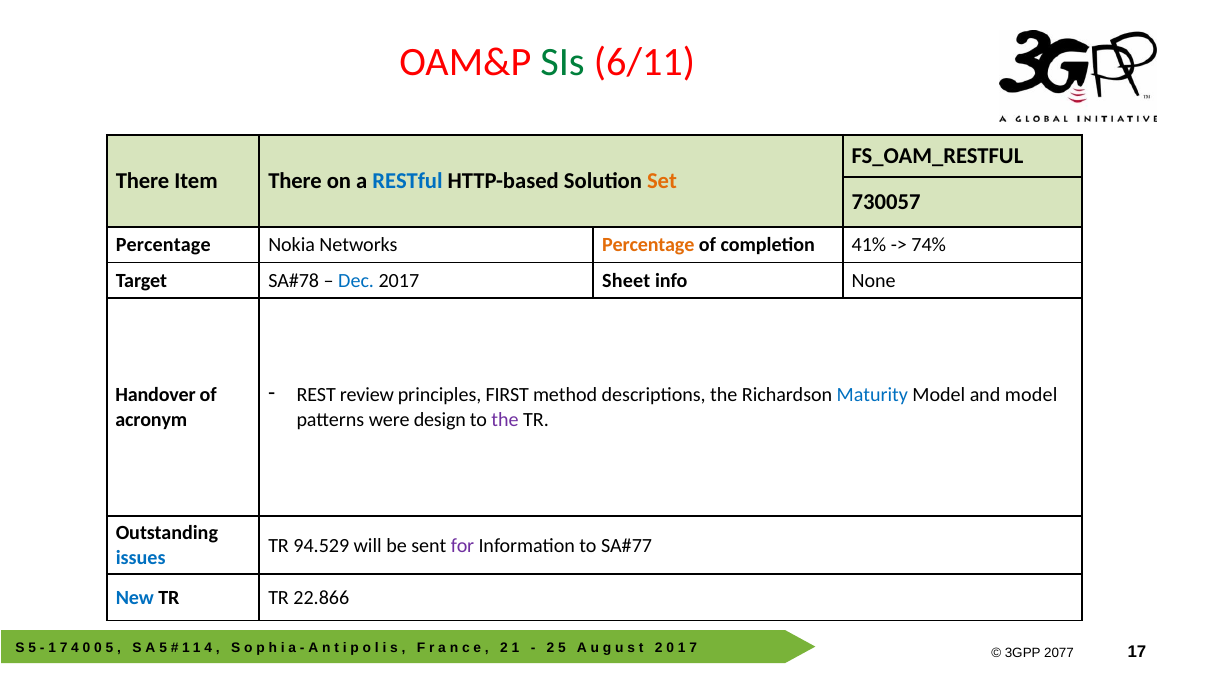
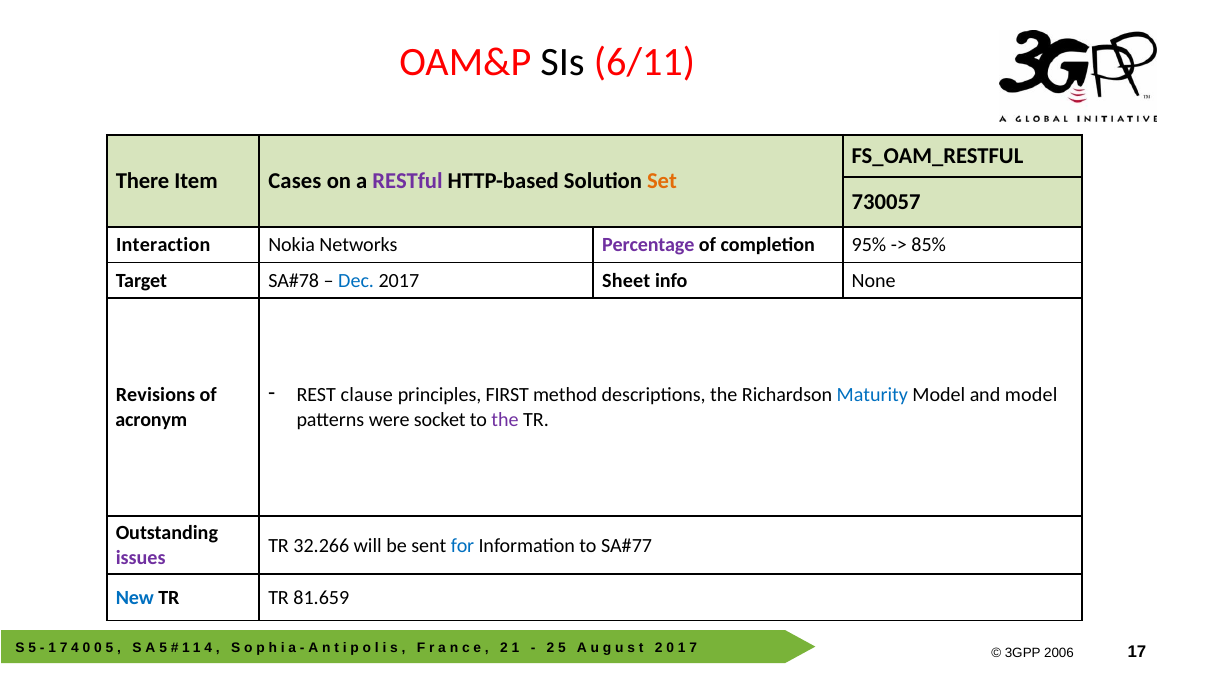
SIs colour: green -> black (563, 63)
Item There: There -> Cases (295, 181)
RESTful colour: blue -> purple (407, 181)
Percentage: Percentage -> Interaction (163, 245)
Percentage colour: orange -> purple (648, 245)
41%: 41% -> 95% (869, 245)
74%: 74% -> 85% (929, 245)
review: review -> clause (367, 395)
Handover: Handover -> Revisions (155, 395)
design: design -> socket (440, 419)
94.529: 94.529 -> 32.266 (321, 545)
for colour: purple -> blue (462, 545)
issues colour: blue -> purple (141, 558)
22.866: 22.866 -> 81.659 (321, 597)
2077: 2077 -> 2006 (1059, 653)
